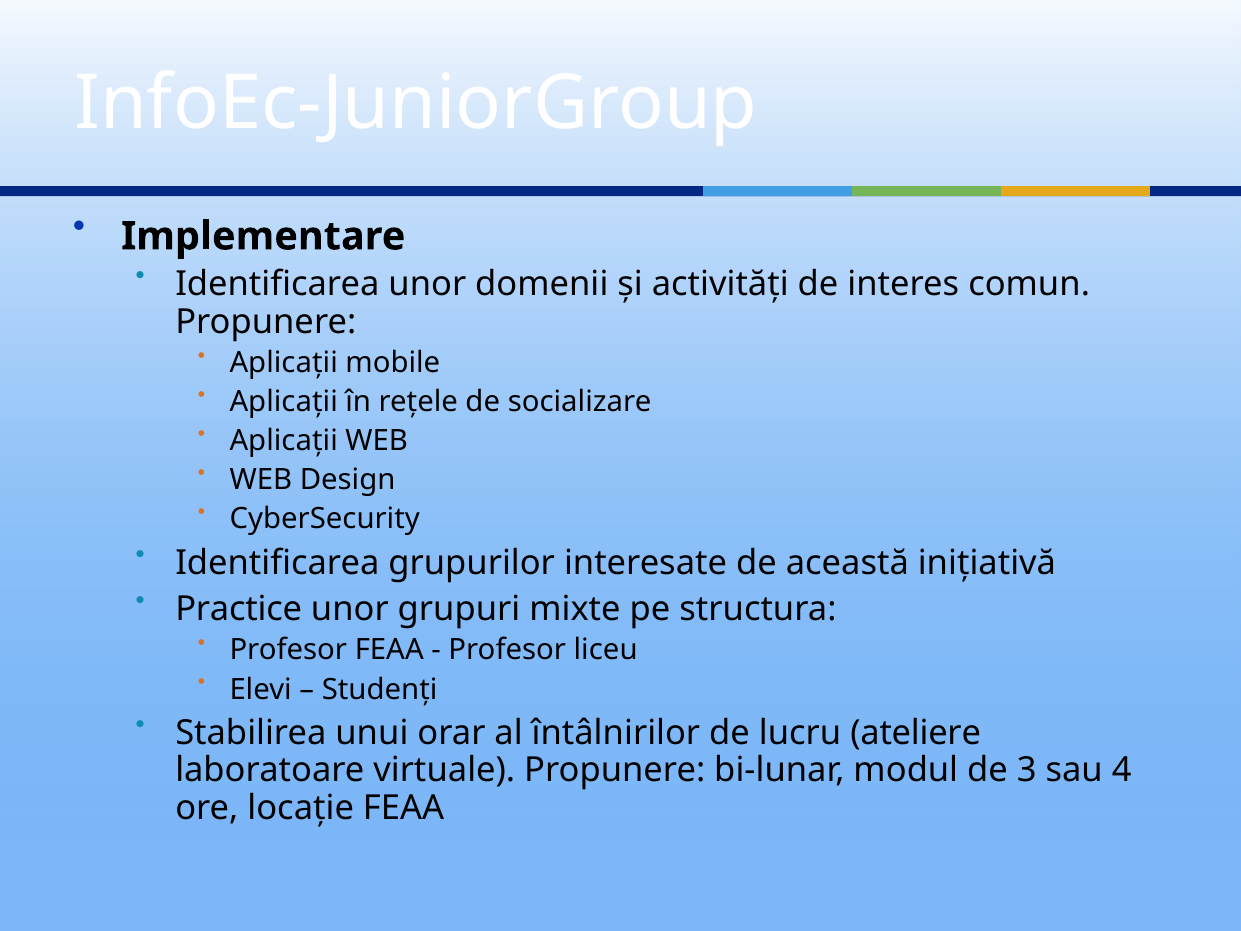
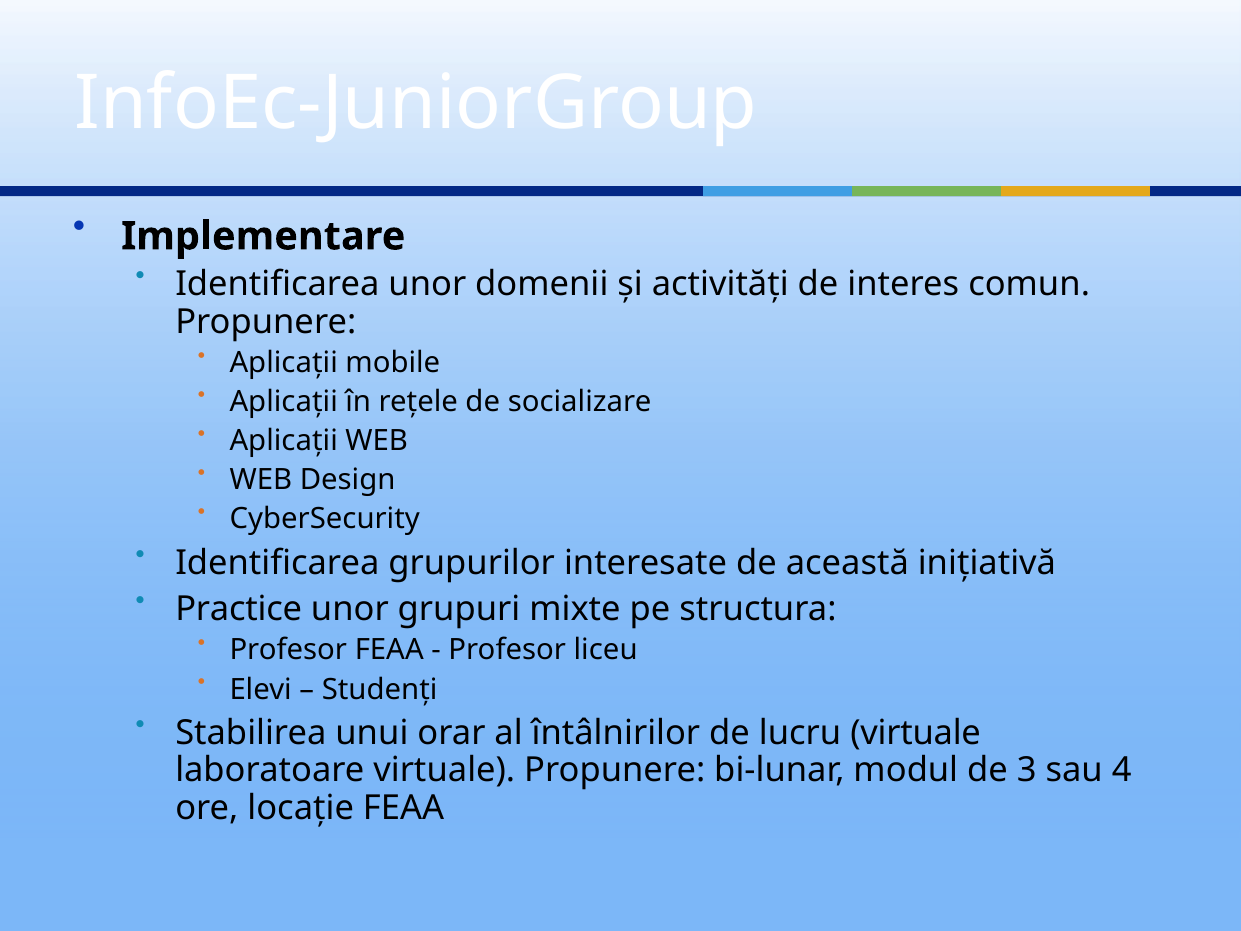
lucru ateliere: ateliere -> virtuale (916, 733)
